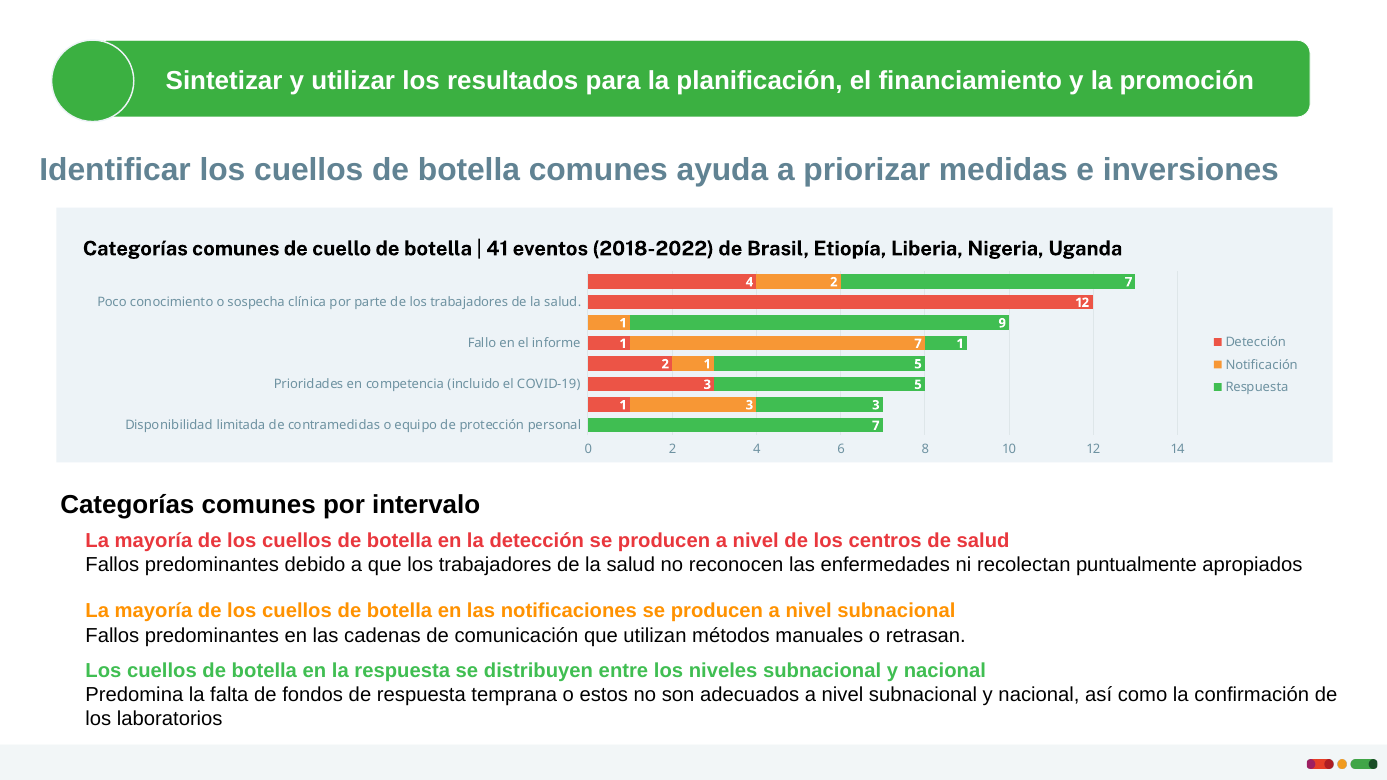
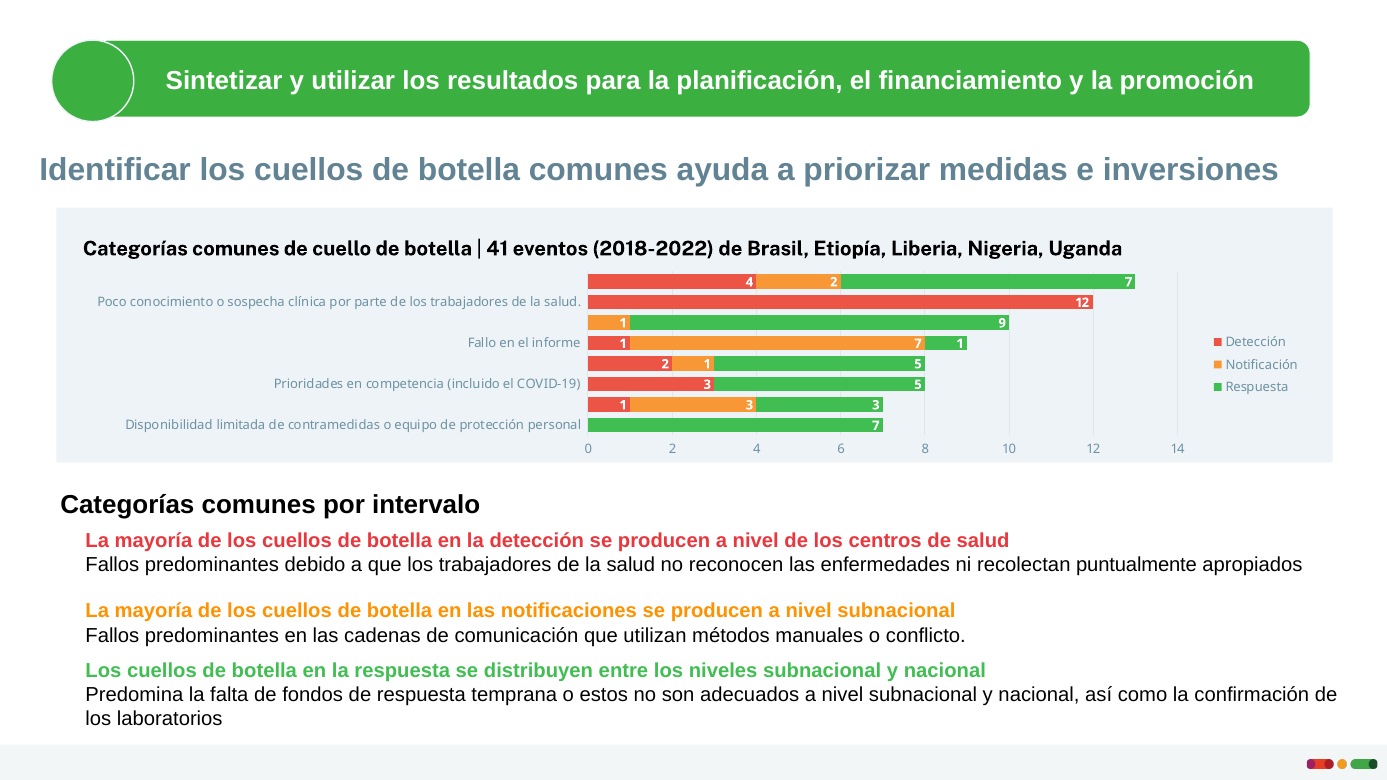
retrasan: retrasan -> conflicto (926, 636)
